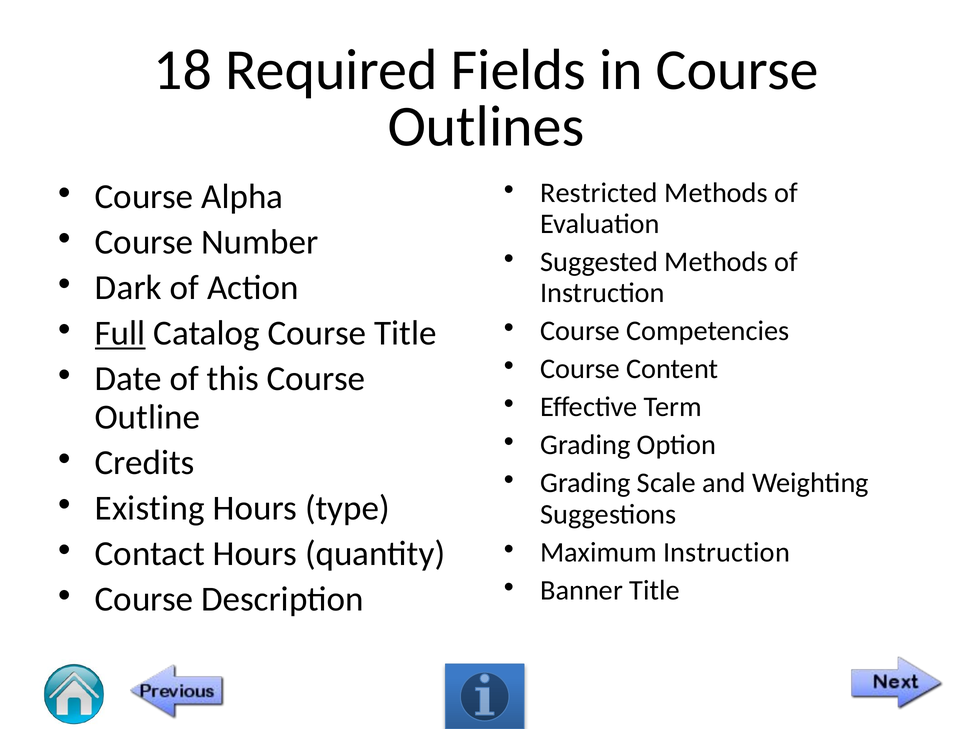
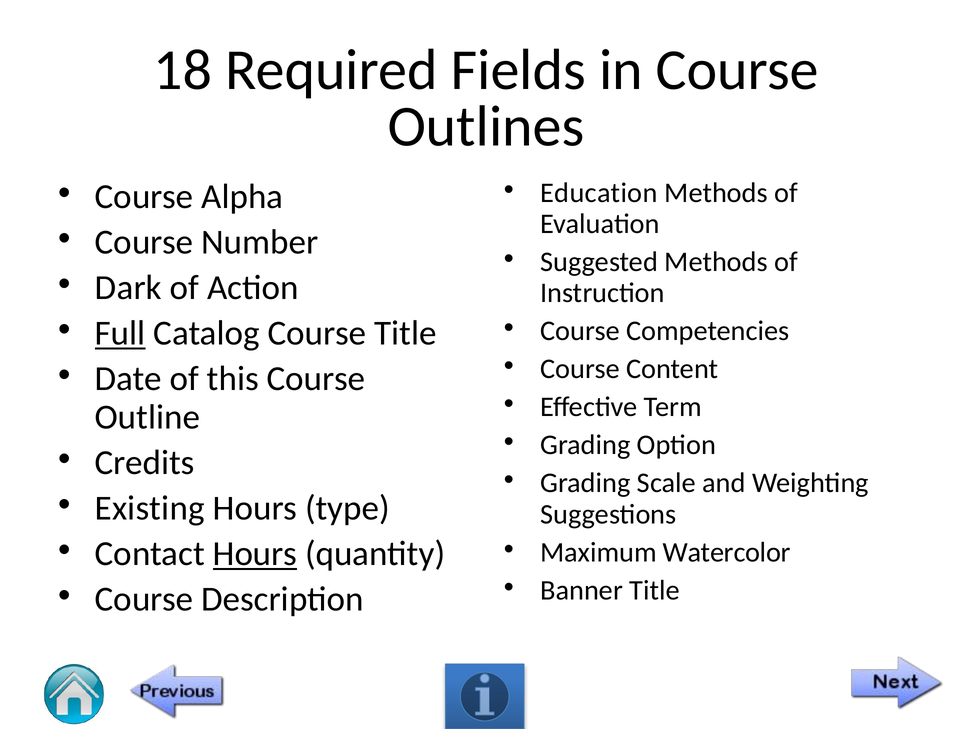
Restricted: Restricted -> Education (599, 193)
Hours underline: none -> present (255, 554)
Maximum Instruction: Instruction -> Watercolor (727, 552)
